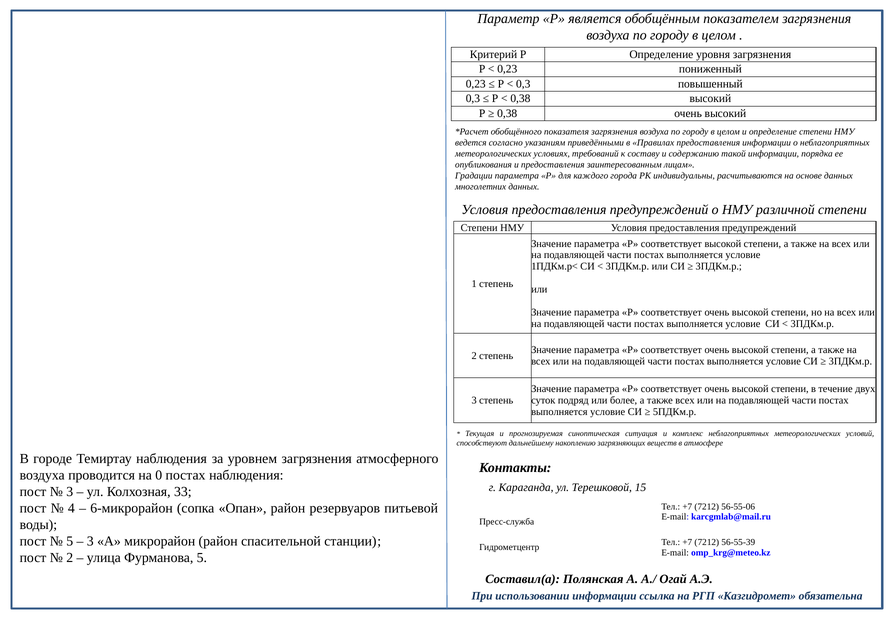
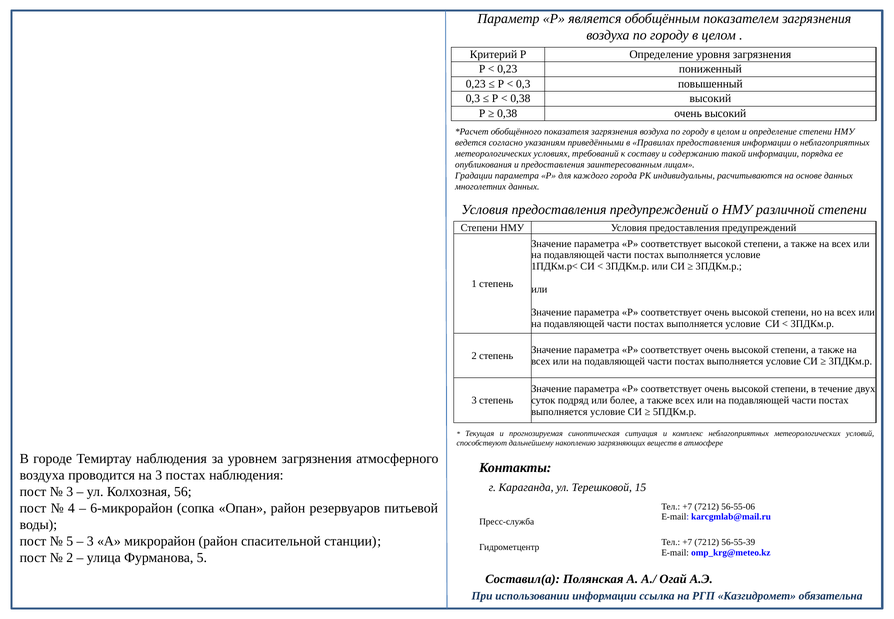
на 0: 0 -> 3 (159, 475)
33: 33 -> 56 (183, 492)
